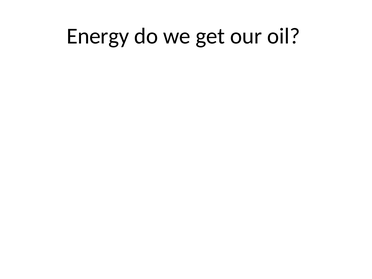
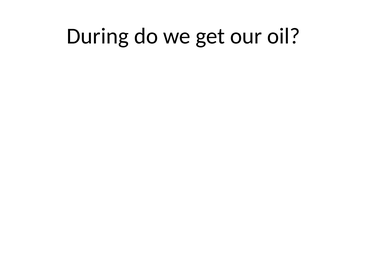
Energy: Energy -> During (98, 36)
